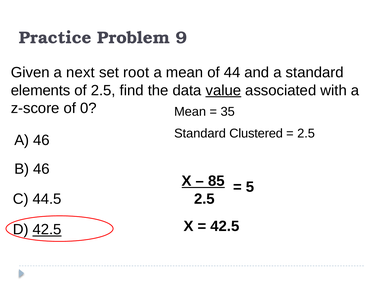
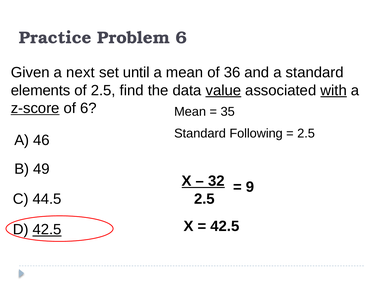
Problem 9: 9 -> 6 (181, 38)
root: root -> until (136, 73)
44: 44 -> 36 (232, 73)
with underline: none -> present (334, 90)
z-score underline: none -> present (35, 108)
of 0: 0 -> 6 (88, 108)
Clustered: Clustered -> Following (256, 134)
B 46: 46 -> 49 (41, 169)
85: 85 -> 32 (216, 181)
5: 5 -> 9 (250, 187)
